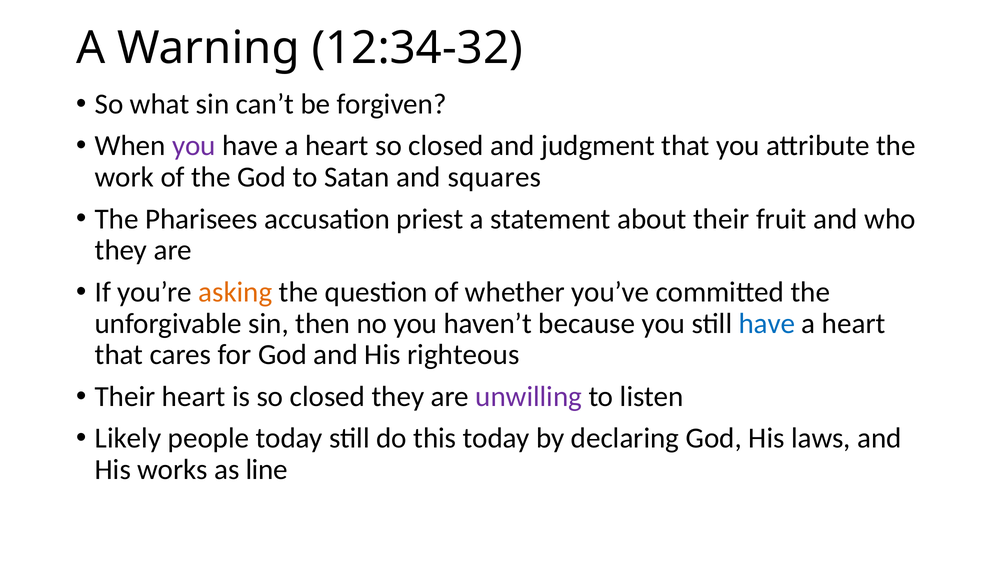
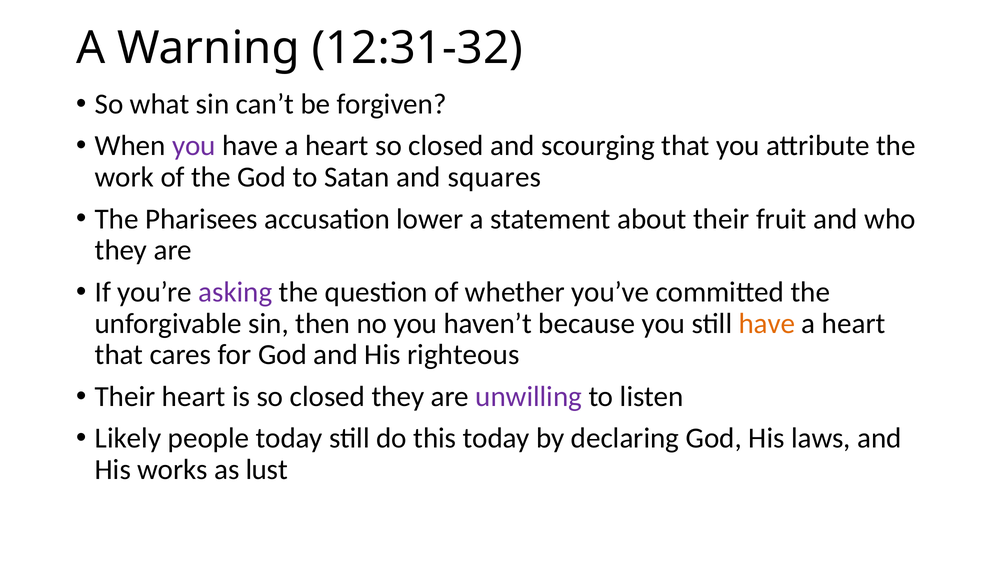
12:34-32: 12:34-32 -> 12:31-32 (417, 48)
judgment: judgment -> scourging (598, 146)
priest: priest -> lower (430, 219)
asking colour: orange -> purple (235, 292)
have colour: blue -> orange (767, 324)
line: line -> lust (267, 470)
